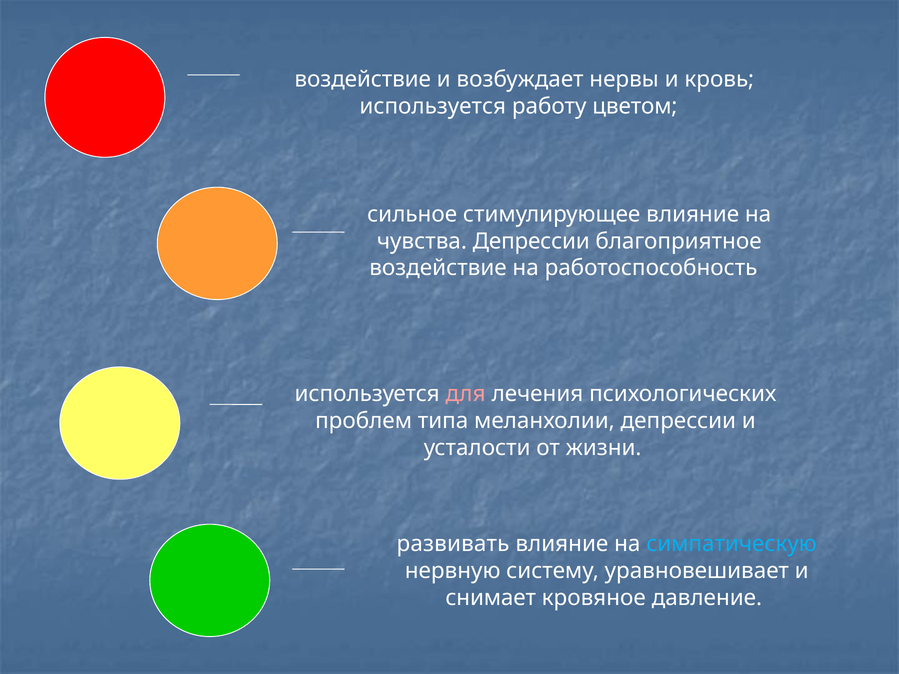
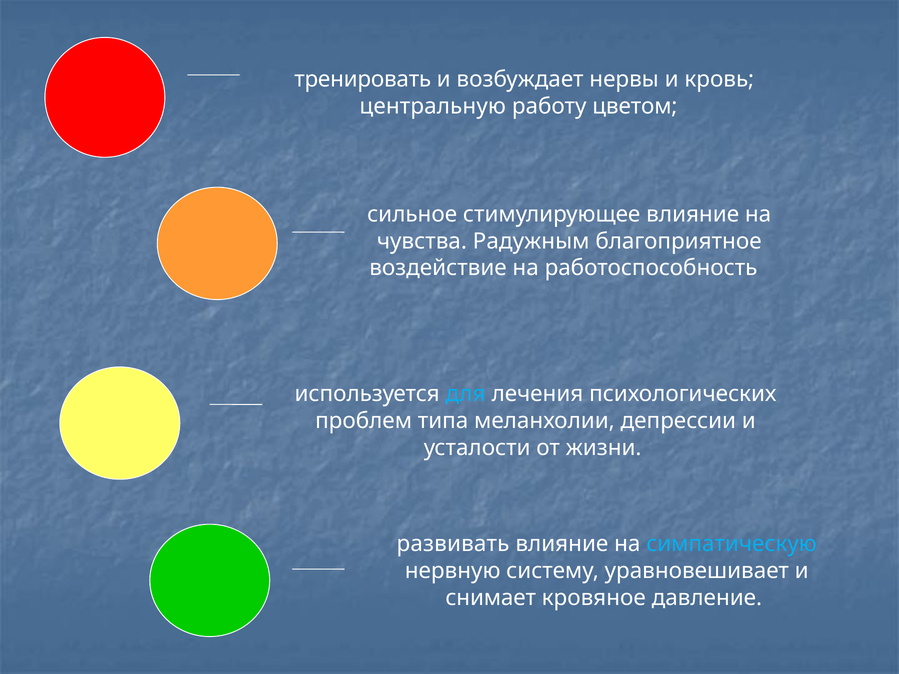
воздействие: воздействие -> тренировать (363, 79)
используется: используется -> центральную (433, 106)
чувства Депрессии: Депрессии -> Радужным (531, 241)
для colour: pink -> light blue (466, 394)
